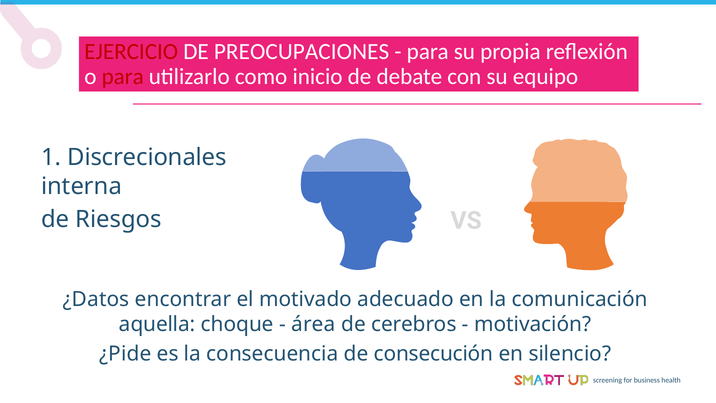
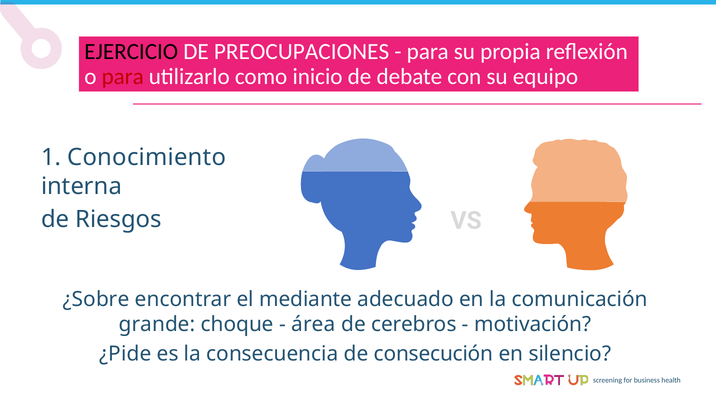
EJERCICIO colour: red -> black (131, 52)
Discrecionales: Discrecionales -> Conocimiento (147, 157)
¿Datos: ¿Datos -> ¿Sobre (96, 299)
motivado: motivado -> mediante (306, 299)
aquella: aquella -> grande (157, 324)
